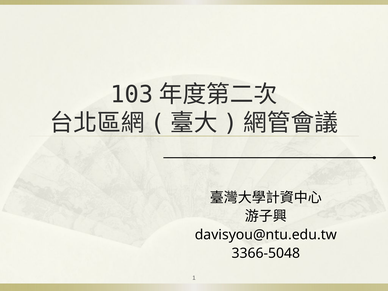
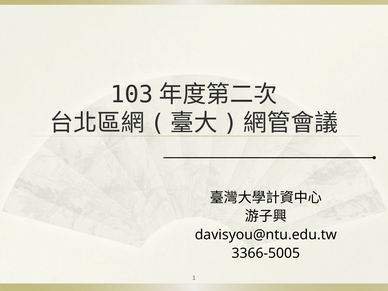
3366-5048: 3366-5048 -> 3366-5005 (266, 253)
